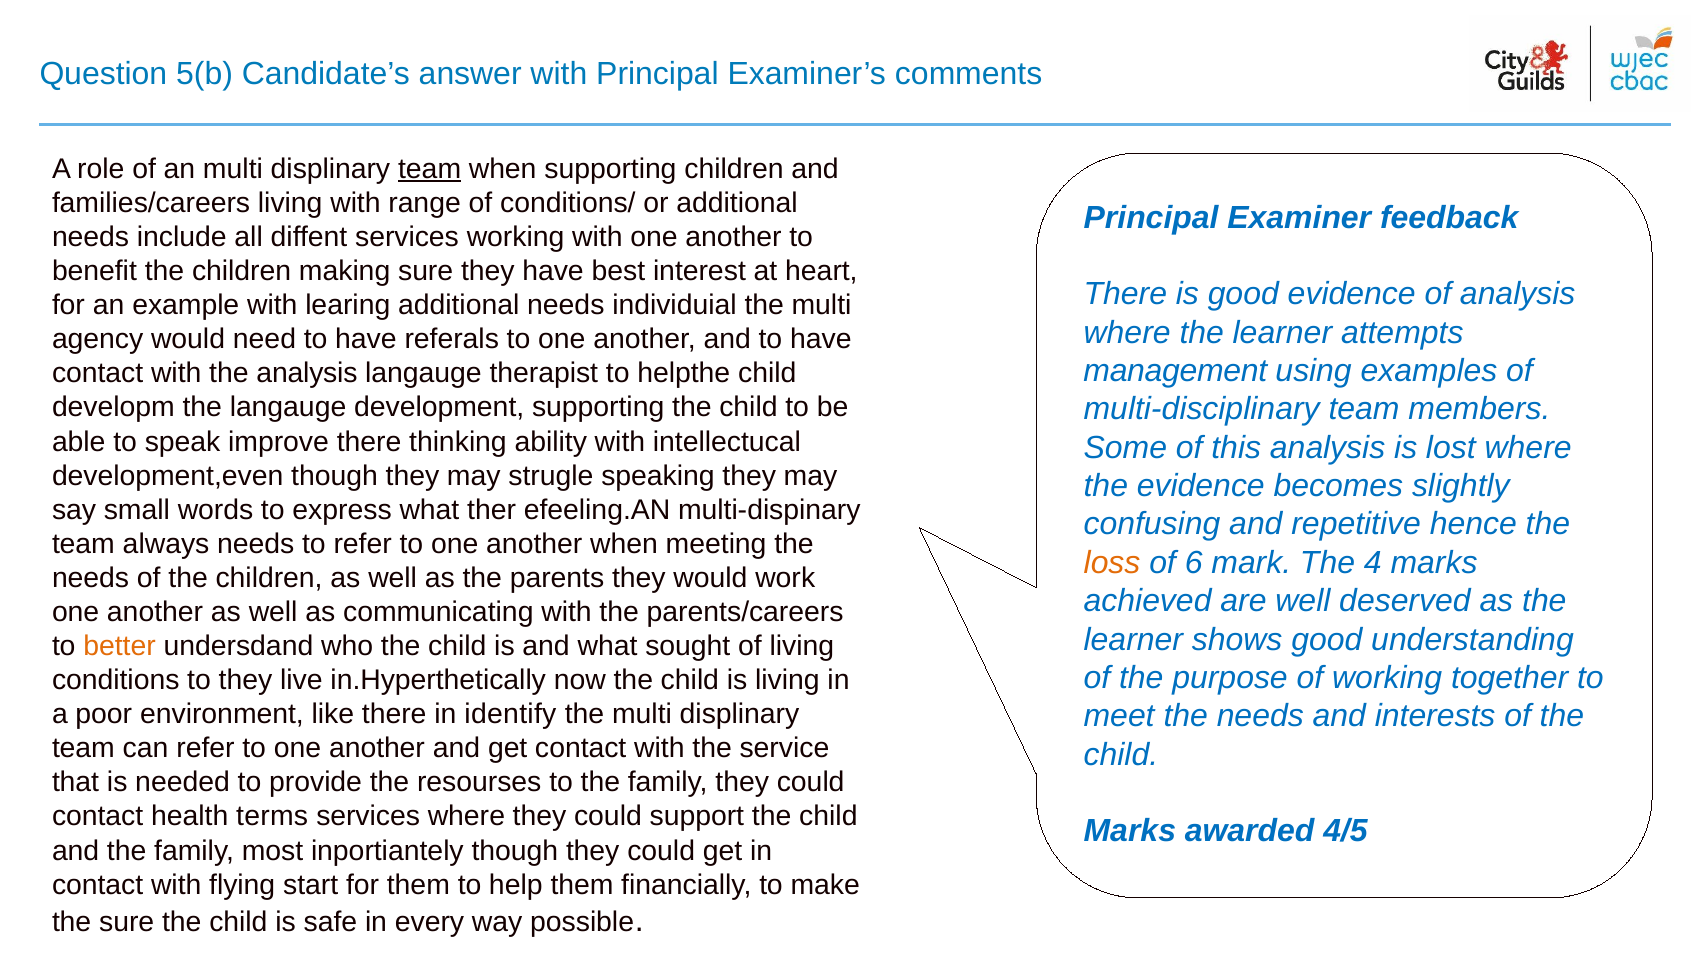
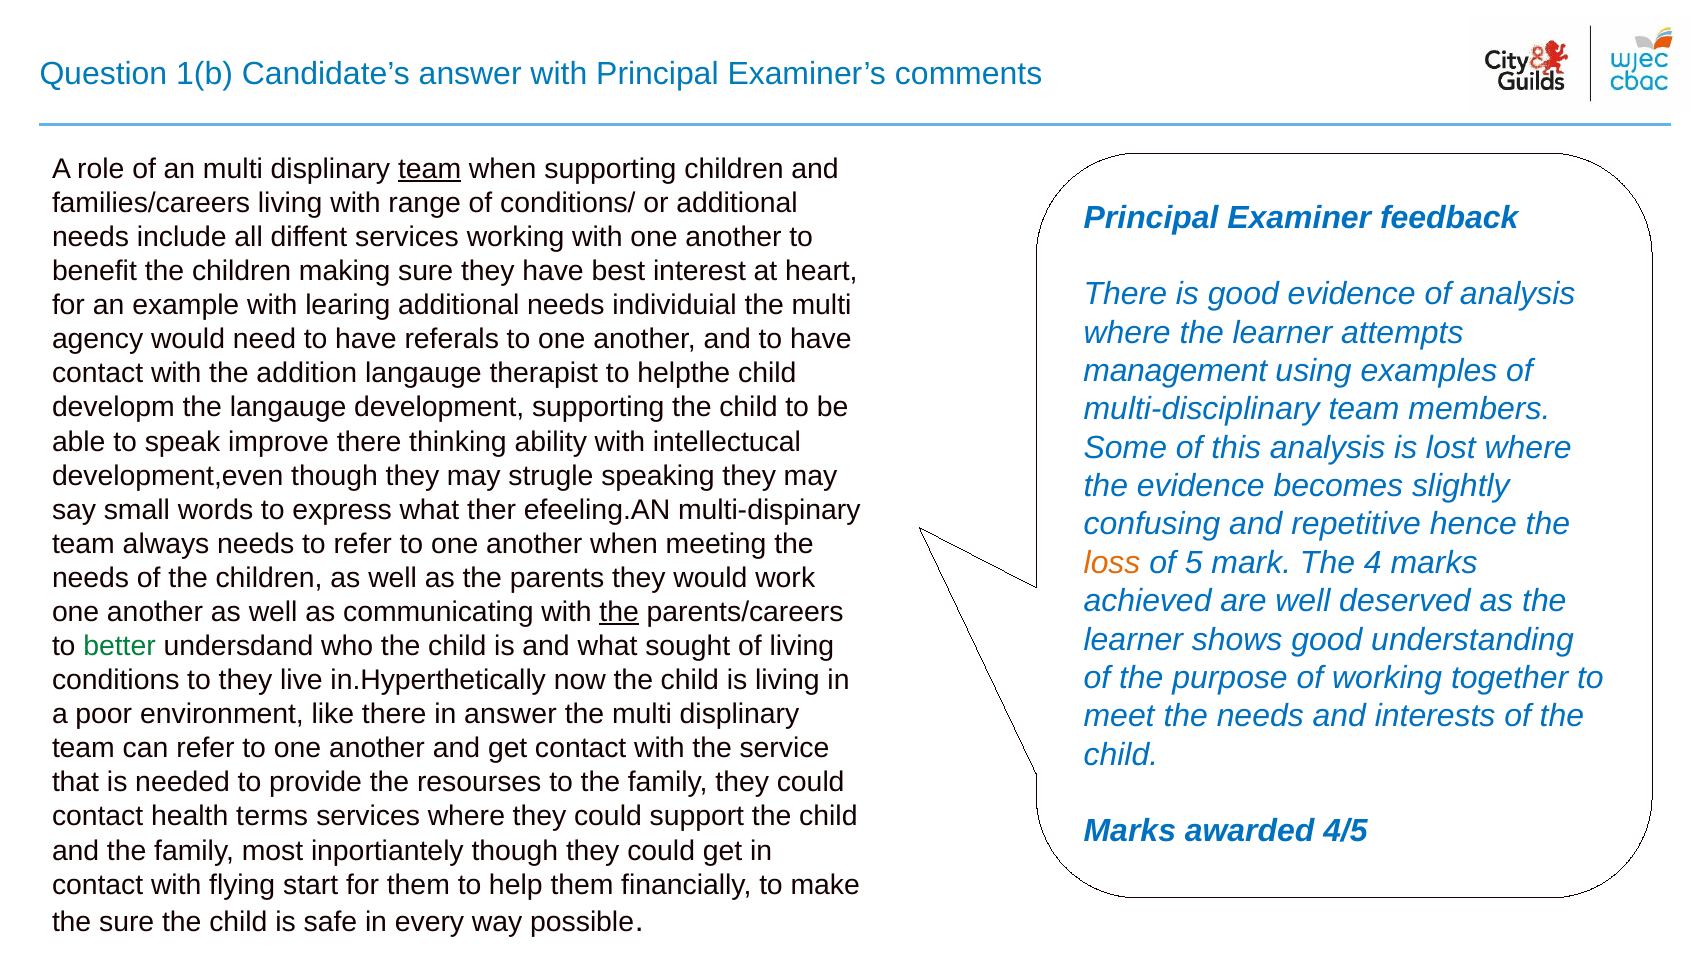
5(b: 5(b -> 1(b (205, 74)
the analysis: analysis -> addition (307, 374)
6: 6 -> 5 (1194, 563)
the underline: none -> present (619, 612)
better colour: orange -> green (120, 646)
in identify: identify -> answer (510, 714)
